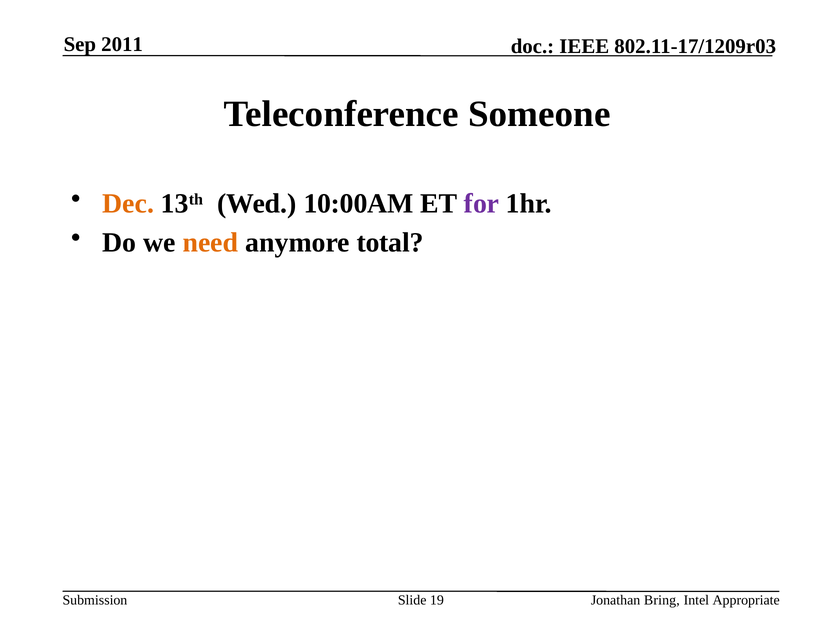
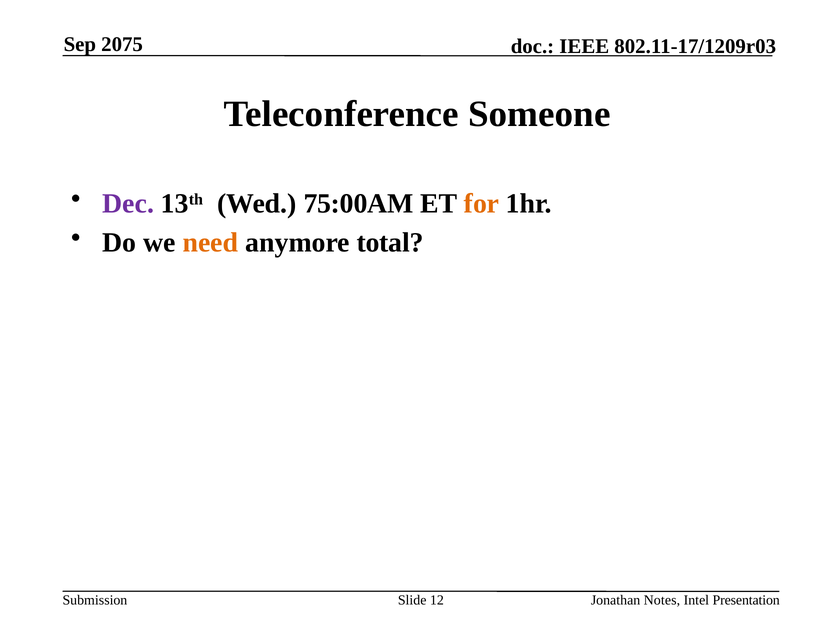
2011: 2011 -> 2075 (122, 44)
Dec colour: orange -> purple (128, 204)
10:00AM: 10:00AM -> 75:00AM (359, 204)
for colour: purple -> orange (482, 204)
19: 19 -> 12 (437, 601)
Bring: Bring -> Notes (662, 601)
Appropriate: Appropriate -> Presentation (746, 601)
